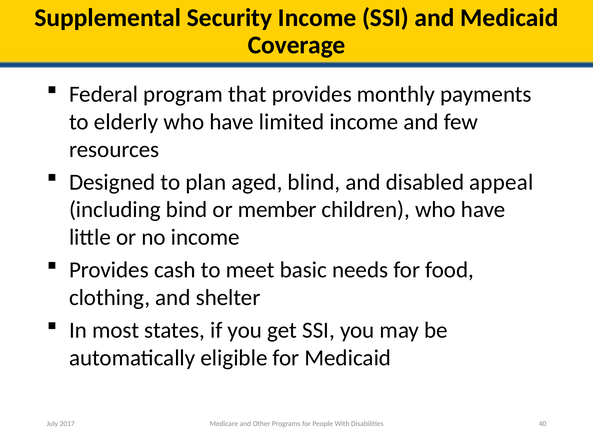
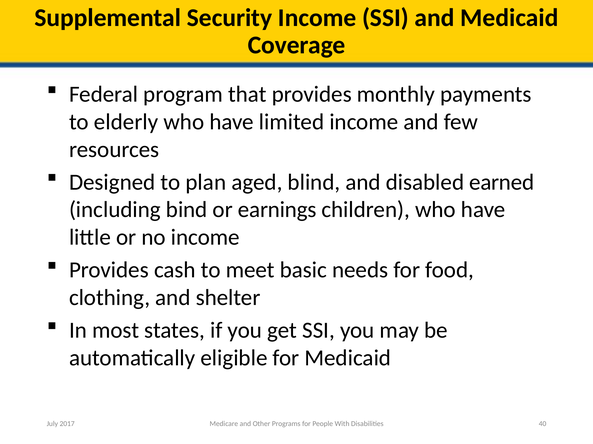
appeal: appeal -> earned (502, 182)
member: member -> earnings (277, 210)
